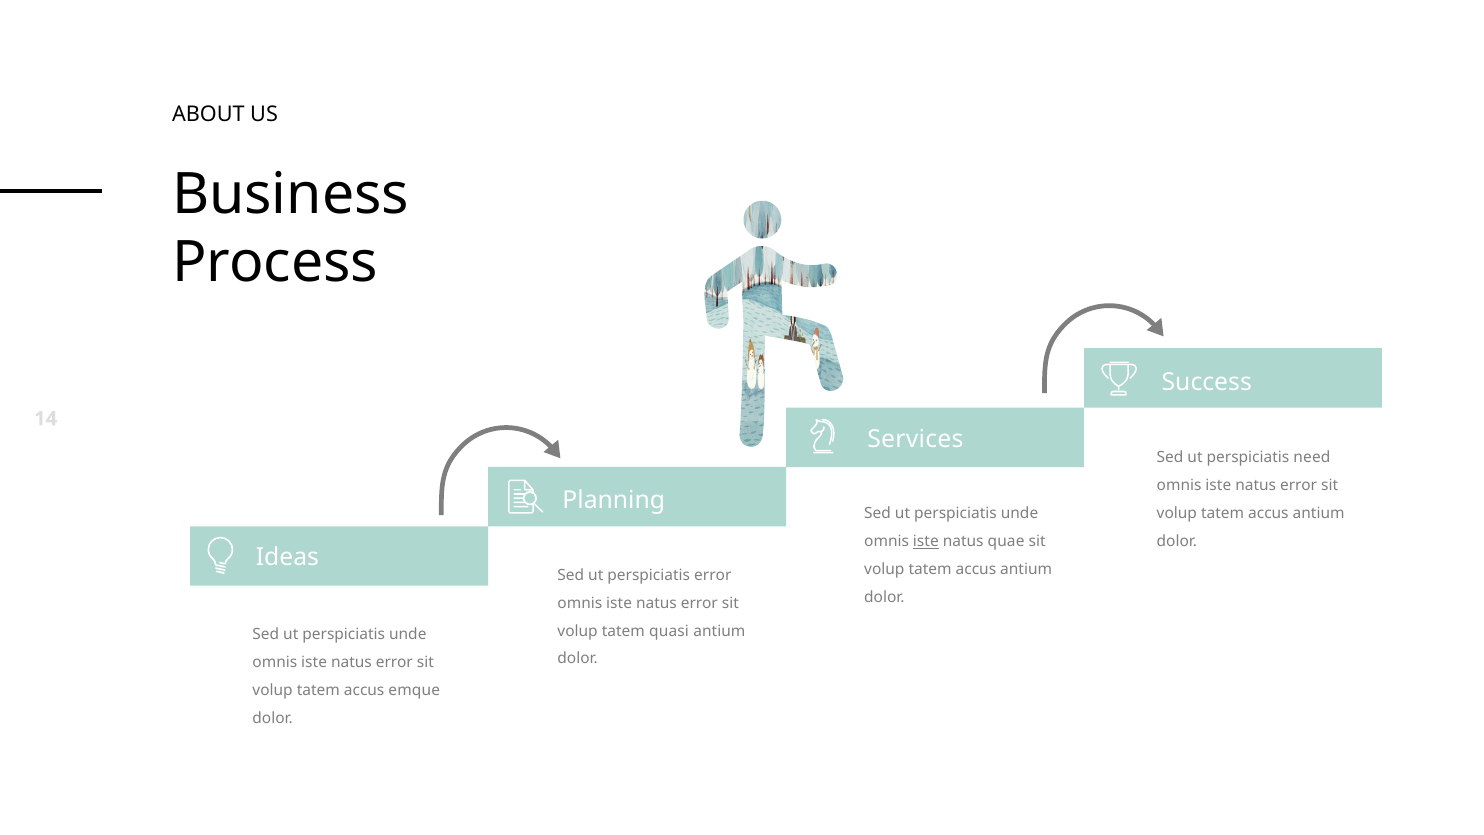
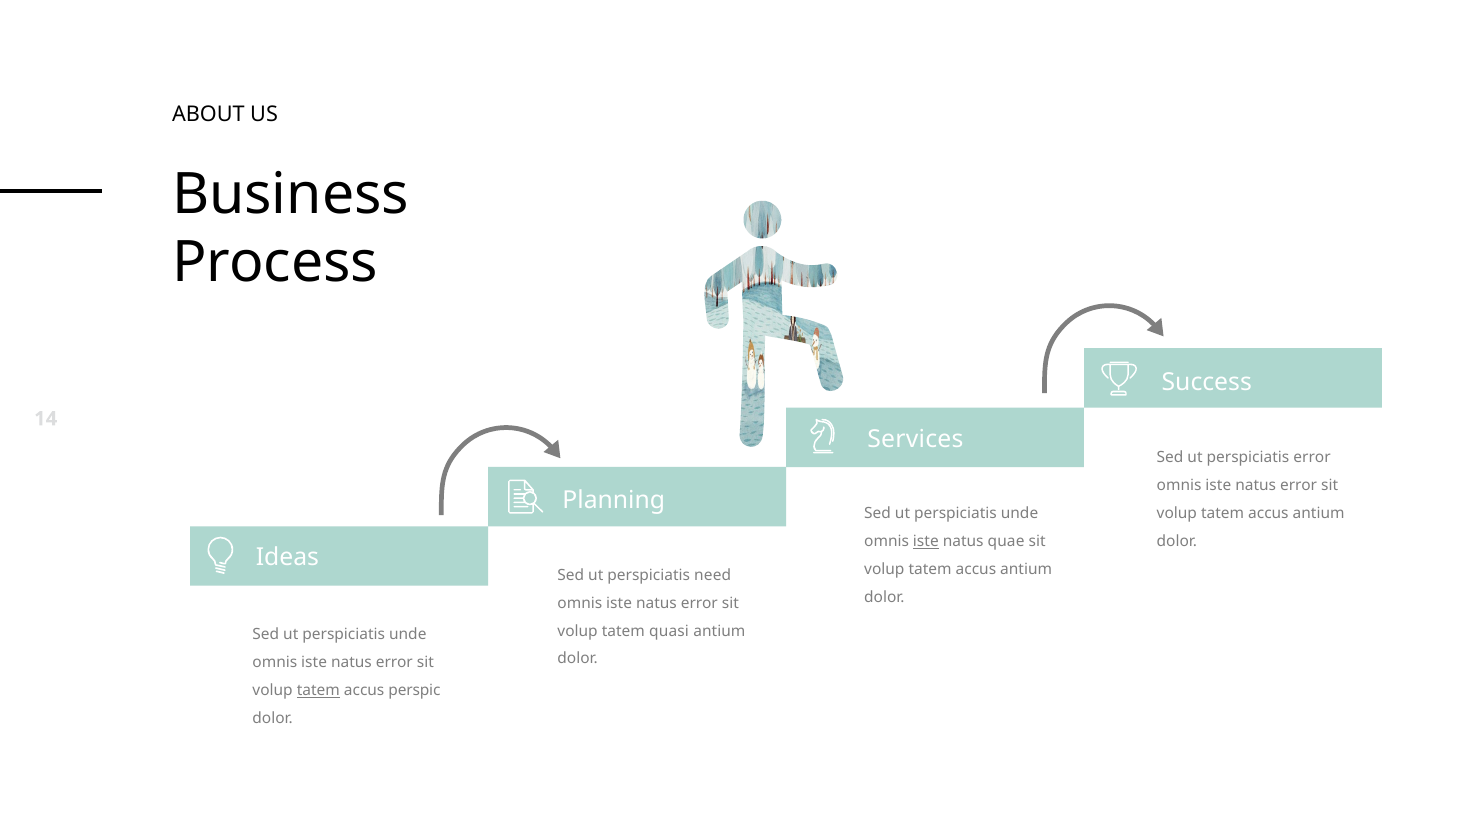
perspiciatis need: need -> error (1312, 457)
perspiciatis error: error -> need (713, 575)
tatem underline: none -> present (318, 690)
emque: emque -> perspic (414, 690)
